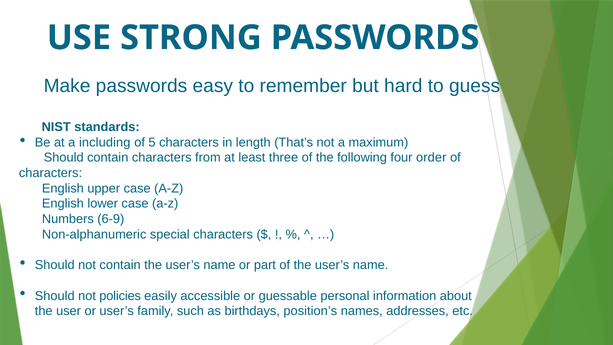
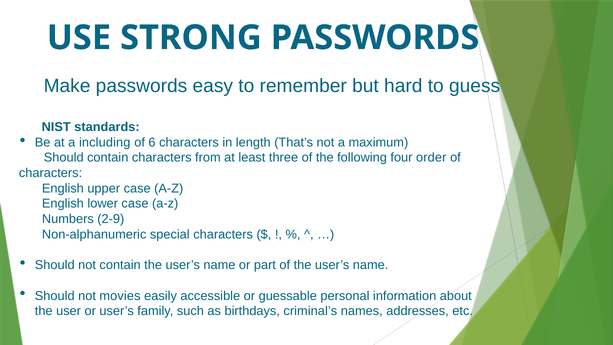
5: 5 -> 6 (152, 142)
6-9: 6-9 -> 2-9 (111, 219)
policies: policies -> movies (120, 296)
position’s: position’s -> criminal’s (310, 311)
